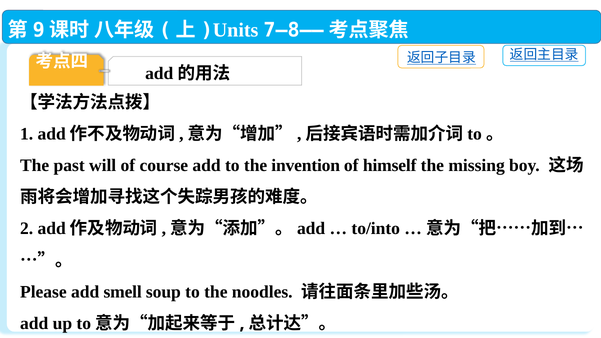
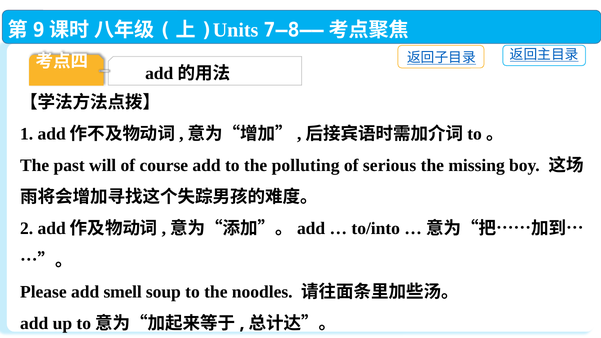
invention: invention -> polluting (306, 166)
himself: himself -> serious (390, 166)
